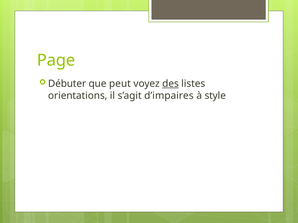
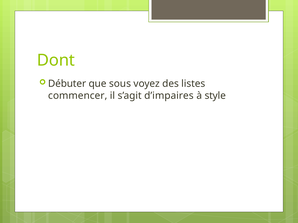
Page: Page -> Dont (56, 60)
peut: peut -> sous (120, 84)
des underline: present -> none (171, 84)
orientations: orientations -> commencer (78, 96)
